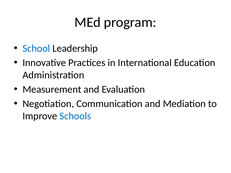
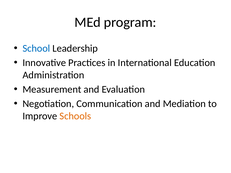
Schools colour: blue -> orange (75, 116)
